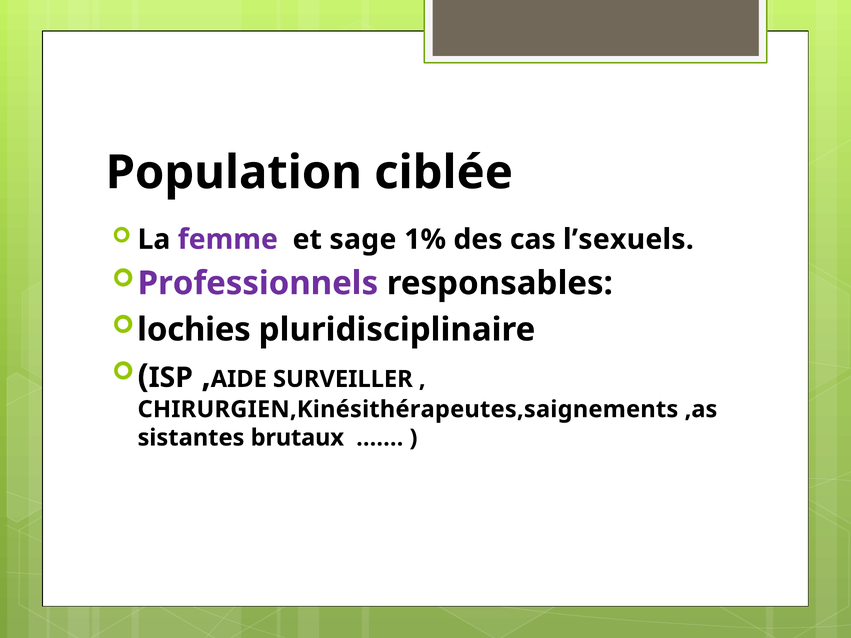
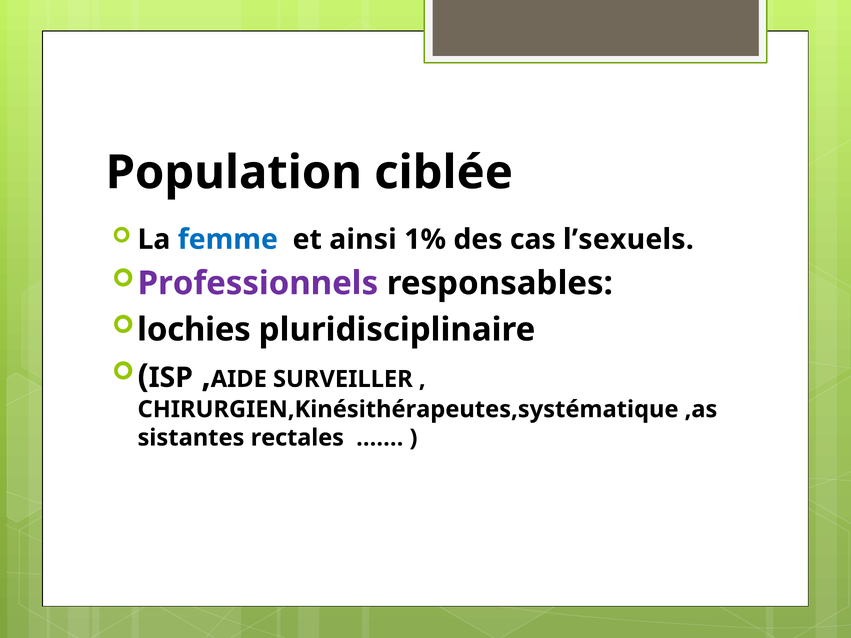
femme colour: purple -> blue (228, 240)
sage: sage -> ainsi (363, 240)
CHIRURGIEN,Kinésithérapeutes,saignements: CHIRURGIEN,Kinésithérapeutes,saignements -> CHIRURGIEN,Kinésithérapeutes,systématique (408, 410)
brutaux: brutaux -> rectales (297, 438)
